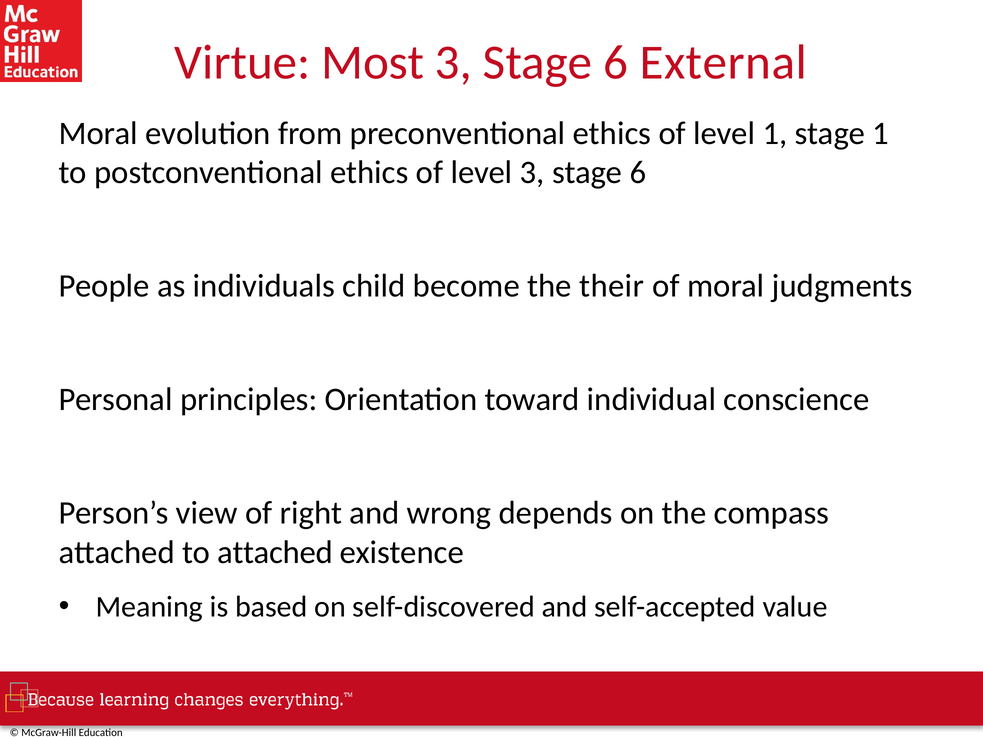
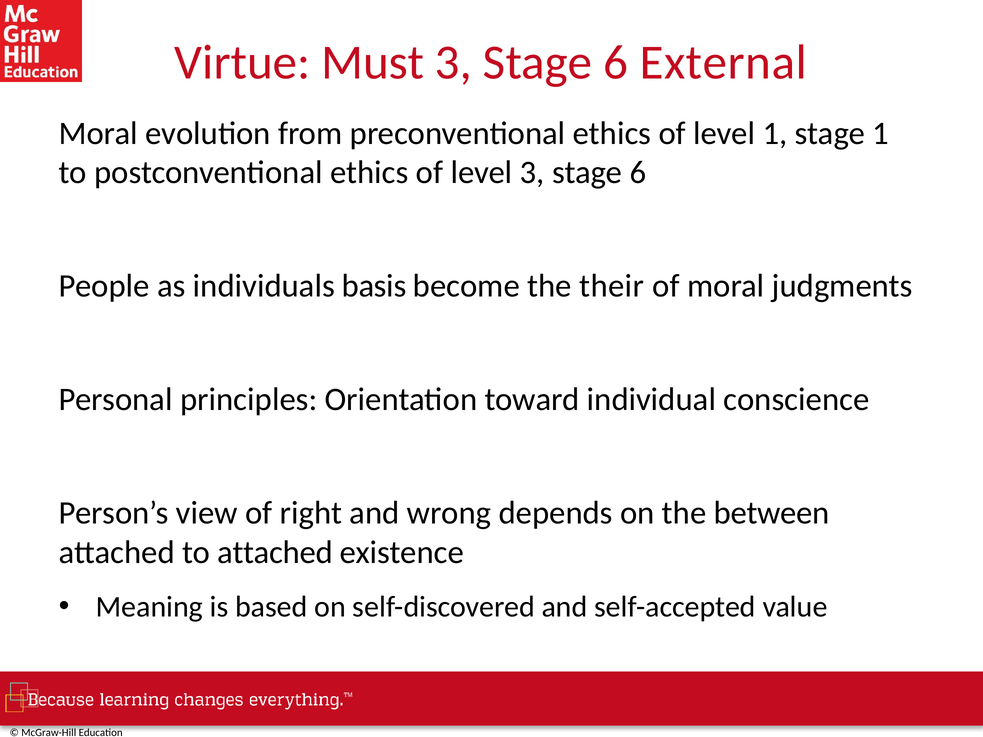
Most: Most -> Must (373, 62)
child: child -> basis (374, 286)
compass: compass -> between (772, 513)
